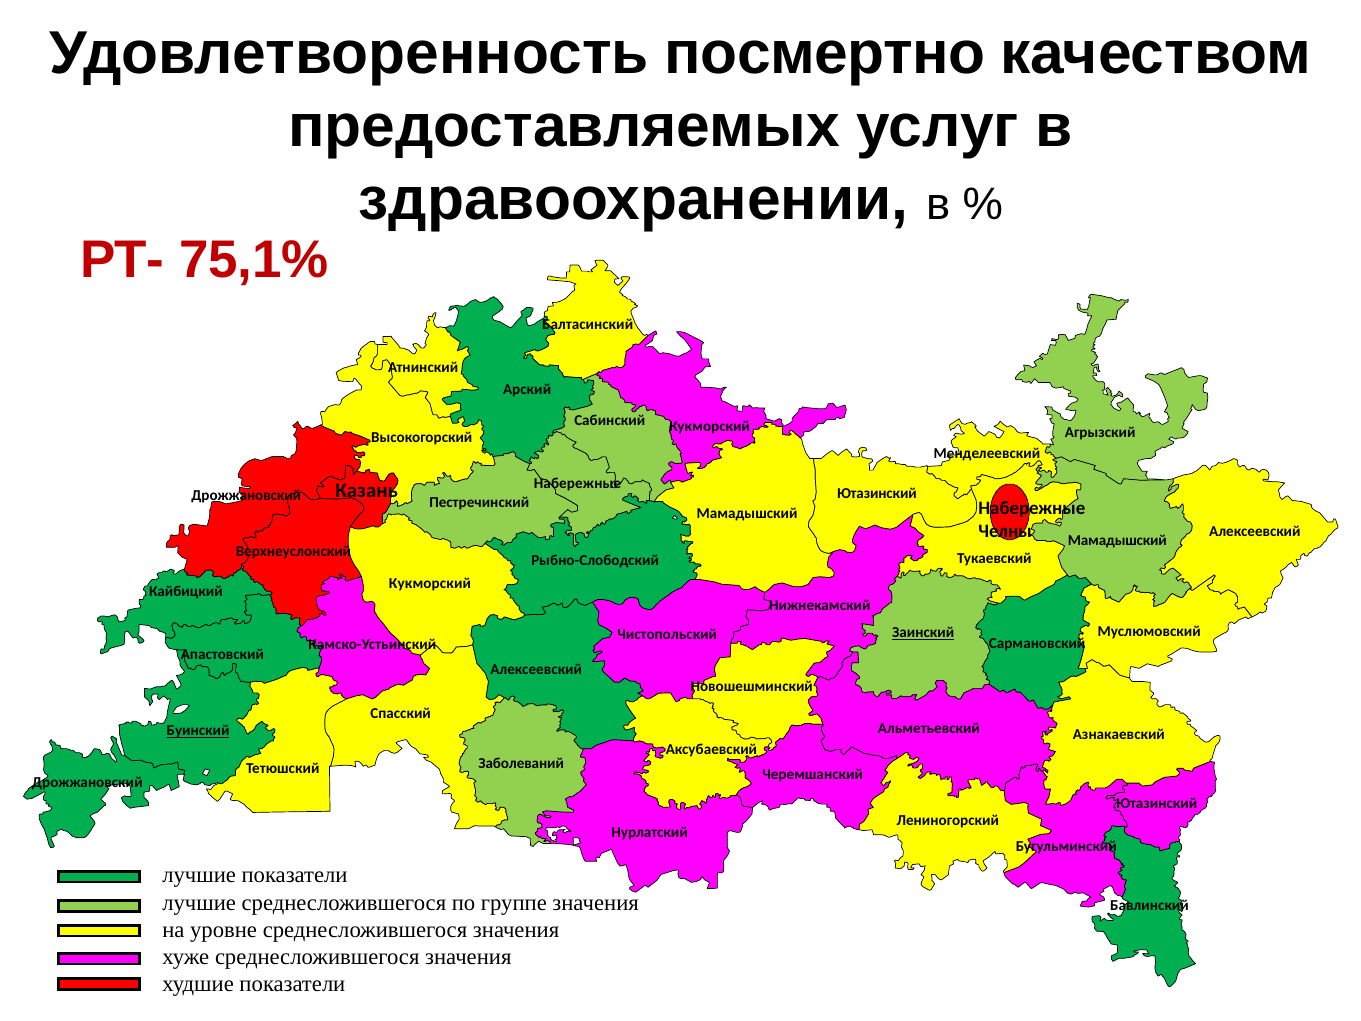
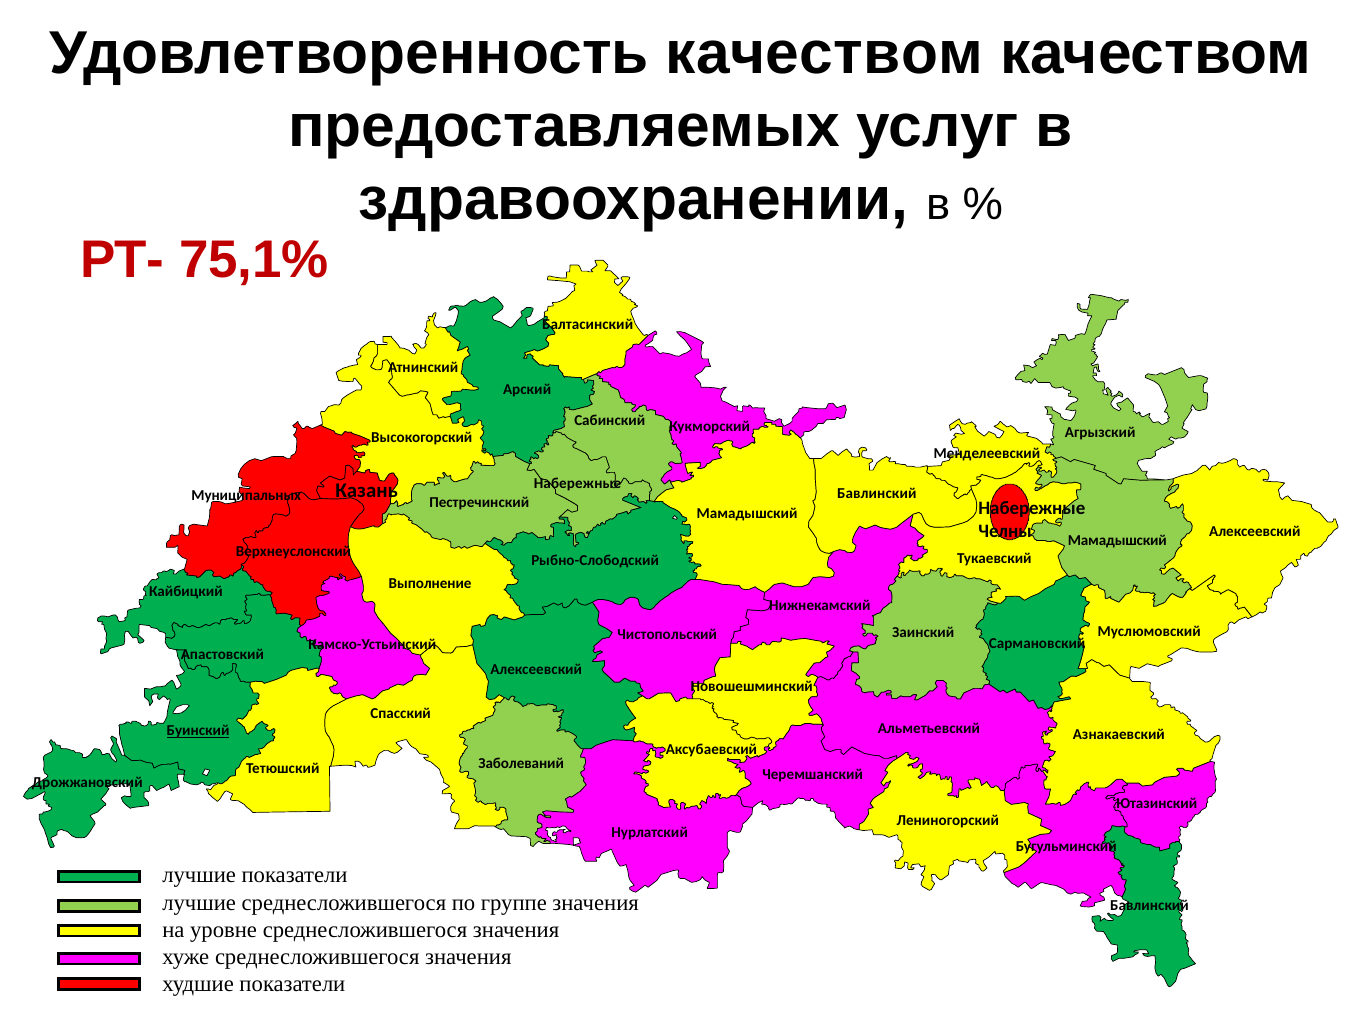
Удовлетворенность посмертно: посмертно -> качеством (825, 54)
Ютазинский: Ютазинский -> Бавлинский (877, 493)
Дрожжановский: Дрожжановский -> Муниципальных (246, 495)
Кукморский: Кукморский -> Выполнение (430, 583)
Заинский underline: present -> none (923, 633)
